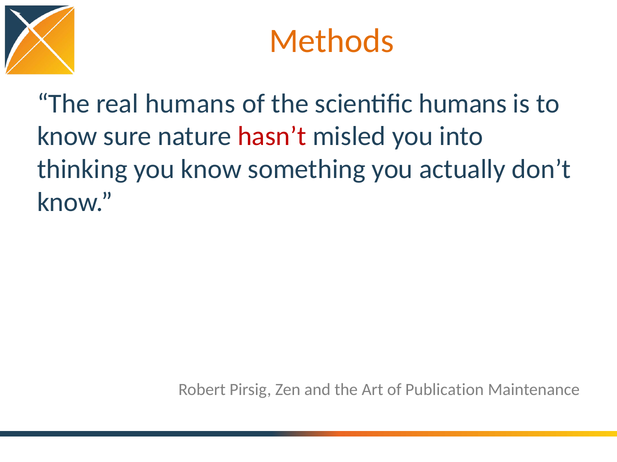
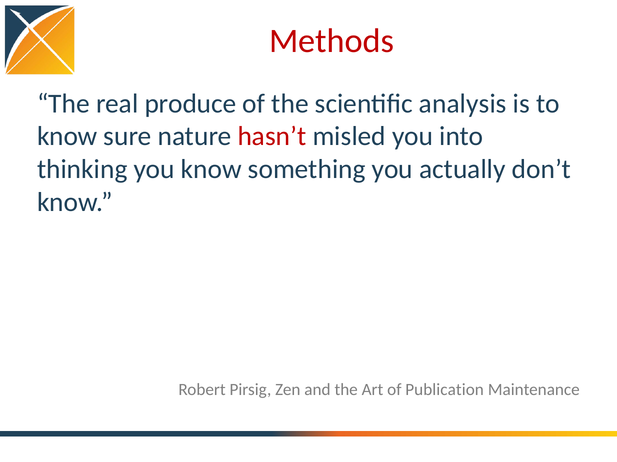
Methods colour: orange -> red (332, 41)
real humans: humans -> produce (190, 104)
scientific humans: humans -> analysis (463, 104)
